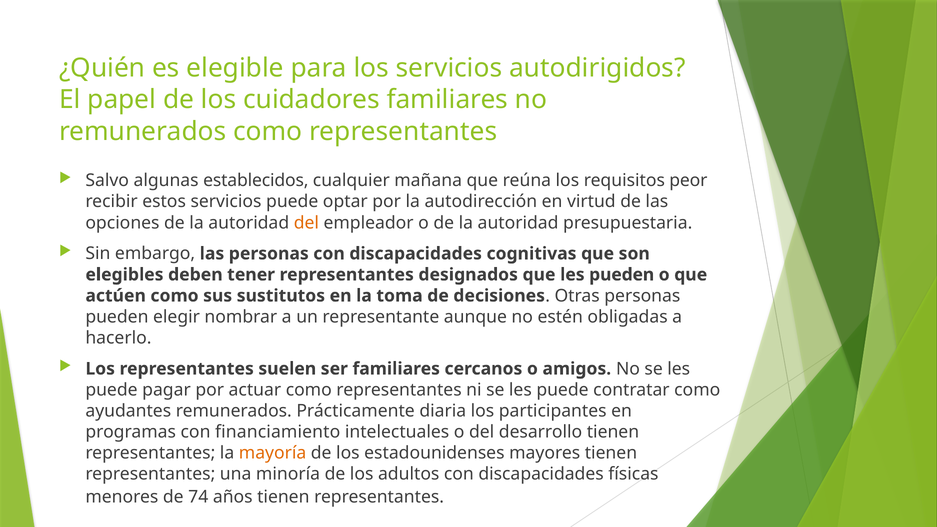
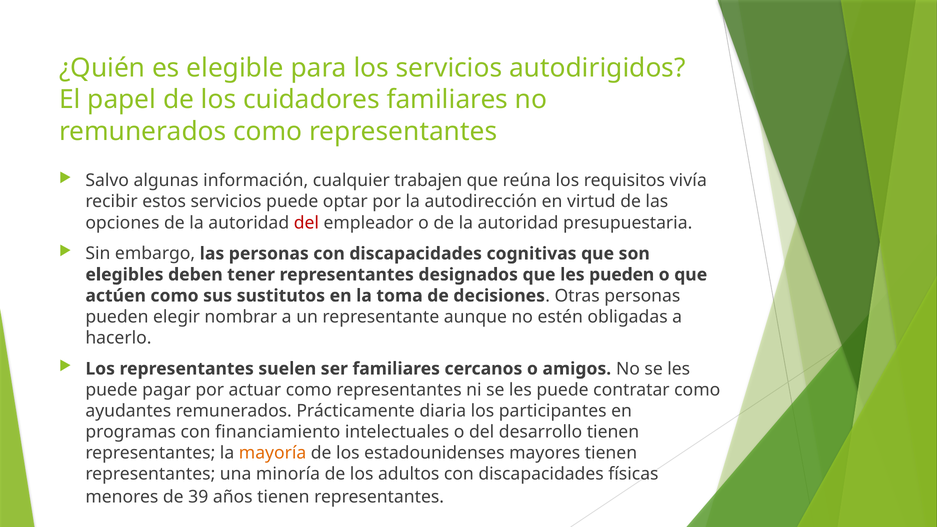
establecidos: establecidos -> información (256, 181)
mañana: mañana -> trabajen (428, 181)
peor: peor -> vivía (688, 181)
del colour: orange -> red (306, 223)
74: 74 -> 39 (198, 497)
